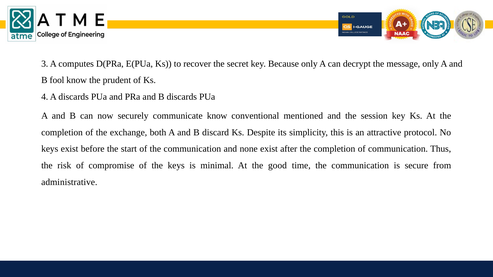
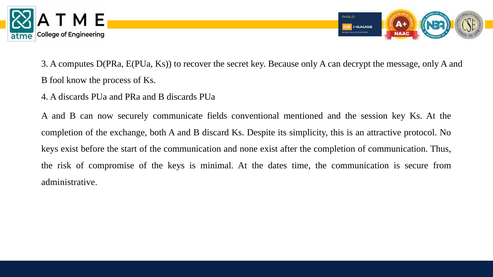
prudent: prudent -> process (117, 80)
communicate know: know -> fields (217, 116)
good: good -> dates (278, 166)
